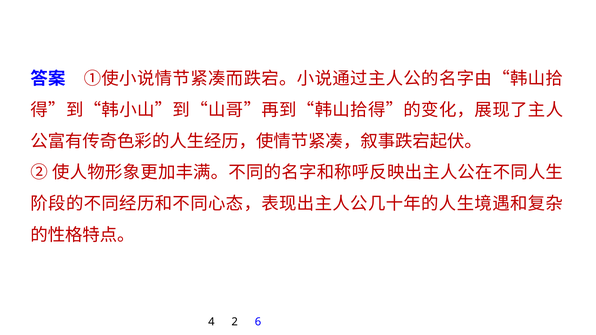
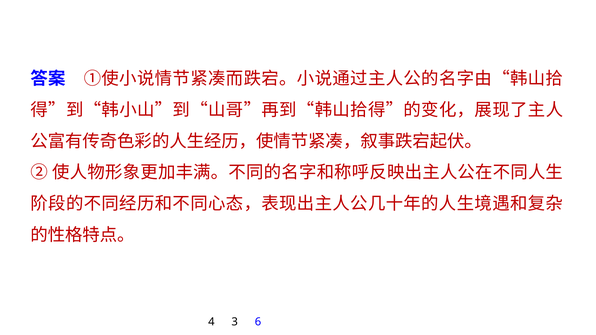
2: 2 -> 3 (235, 322)
